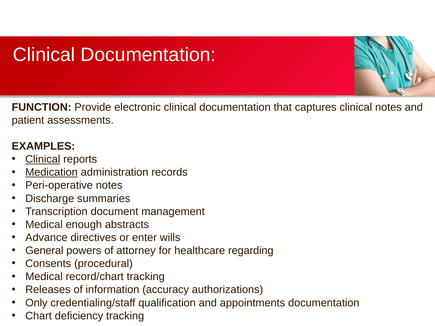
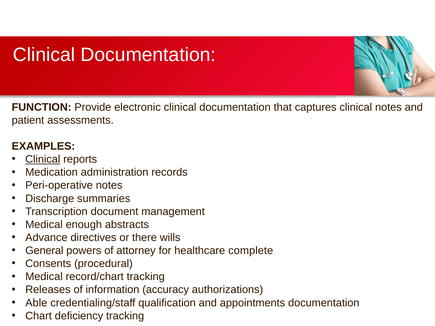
Medication underline: present -> none (52, 173)
enter: enter -> there (144, 238)
regarding: regarding -> complete (251, 251)
Only: Only -> Able (36, 303)
